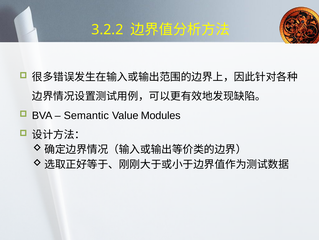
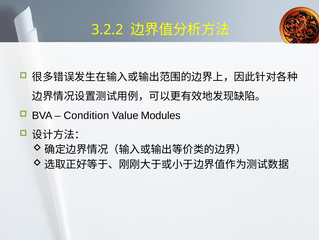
Semantic: Semantic -> Condition (86, 115)
